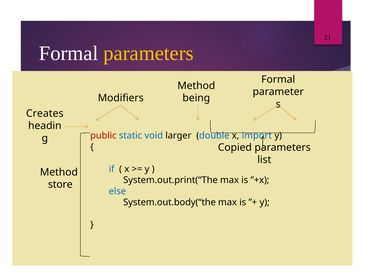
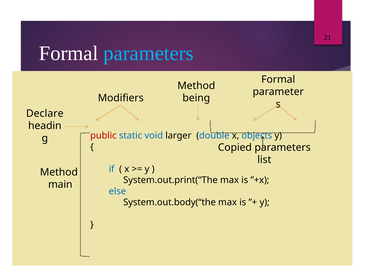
parameters colour: yellow -> light blue (149, 53)
Creates: Creates -> Declare (45, 114)
import: import -> objects (257, 136)
store: store -> main (60, 185)
